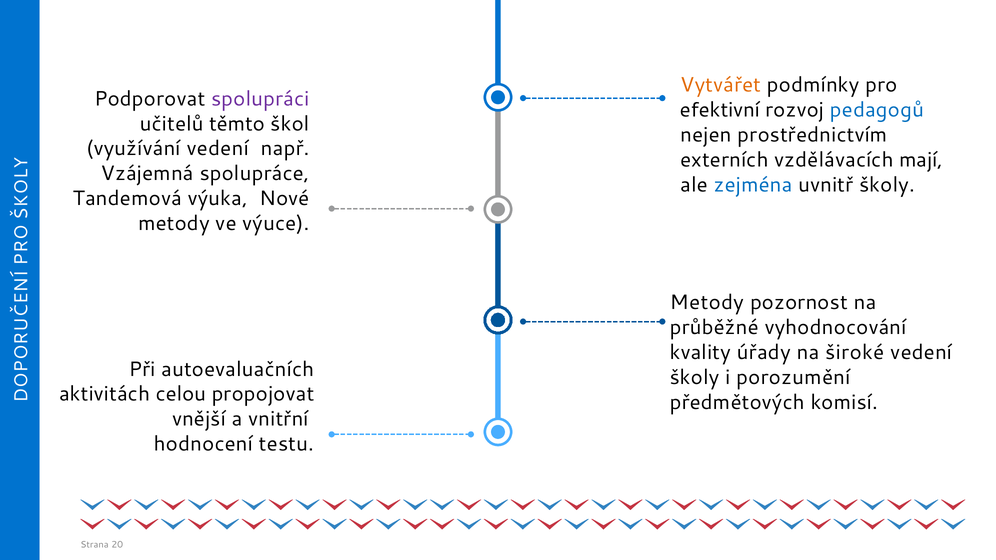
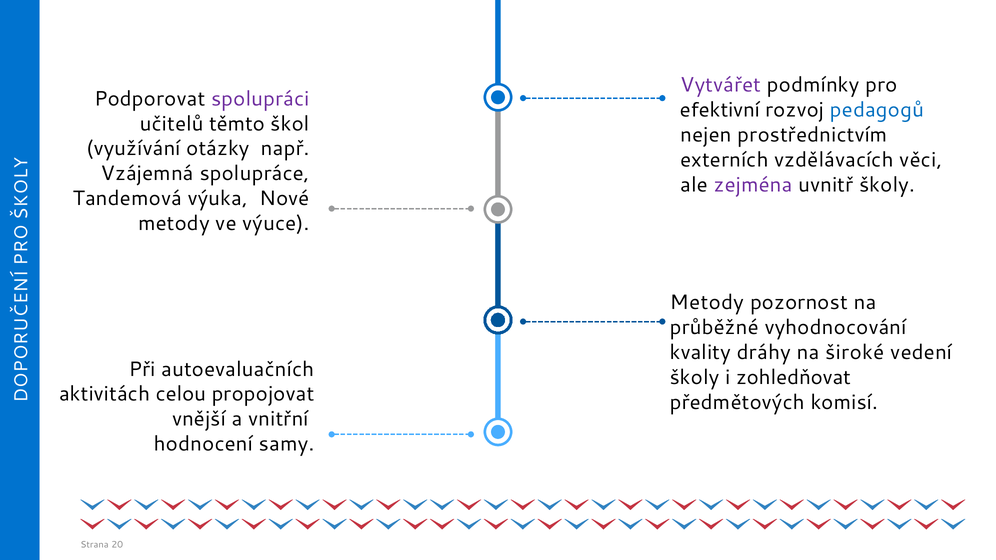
Vytvářet colour: orange -> purple (721, 85)
využívání vedení: vedení -> otázky (218, 149)
mají: mají -> věci (921, 160)
zejména colour: blue -> purple (753, 185)
úřady: úřady -> dráhy (764, 353)
porozumění: porozumění -> zohledňovat (794, 377)
testu: testu -> samy (287, 444)
